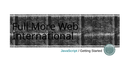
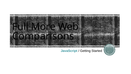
International: International -> Comparisons (43, 36)
